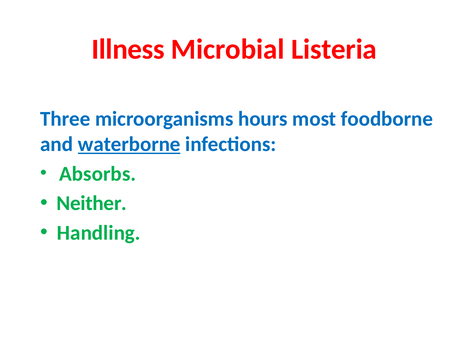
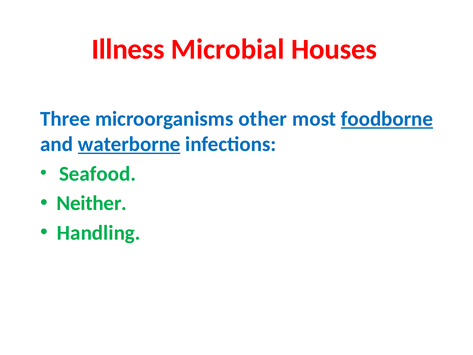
Listeria: Listeria -> Houses (334, 49)
hours: hours -> other (263, 119)
foodborne underline: none -> present (387, 119)
Absorbs: Absorbs -> Seafood (98, 174)
